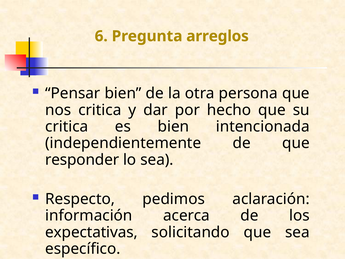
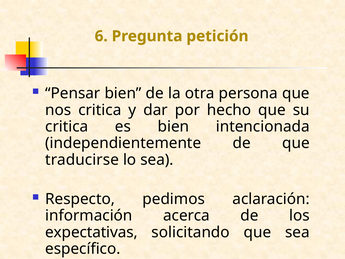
arreglos: arreglos -> petición (217, 36)
responder: responder -> traducirse (82, 160)
